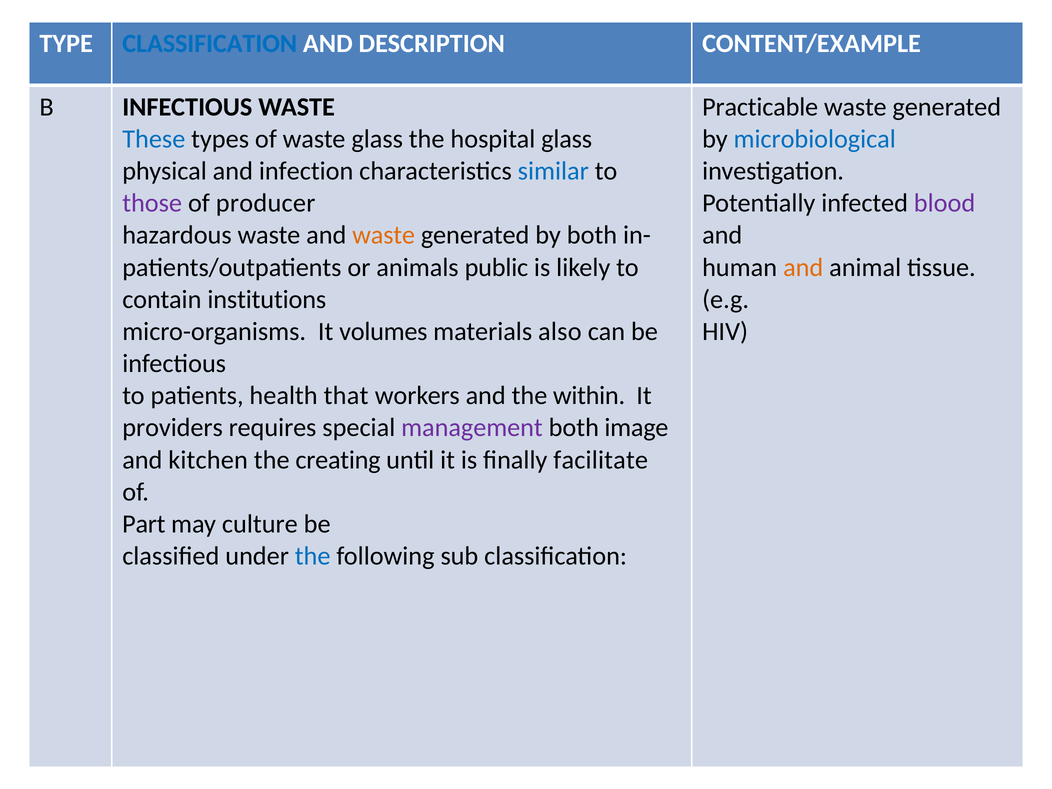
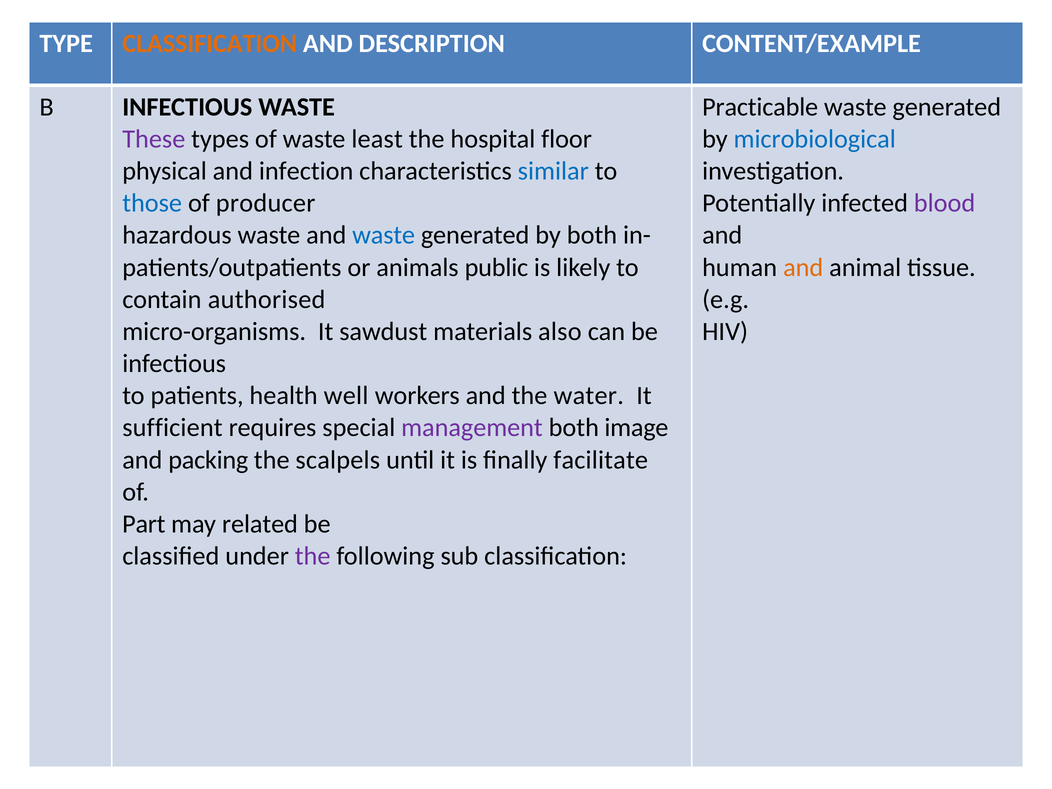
CLASSIFICATION colour: blue -> orange (210, 43)
These colour: blue -> purple (154, 139)
waste glass: glass -> least (377, 139)
hospital glass: glass -> floor (567, 139)
those colour: purple -> blue (152, 203)
waste colour: orange -> blue (384, 235)
institutions: institutions -> authorised (267, 299)
volumes: volumes -> sawdust (383, 332)
that: that -> well (346, 396)
within: within -> water (589, 396)
providers: providers -> sufficient (172, 428)
kitchen: kitchen -> packing (208, 460)
creating: creating -> scalpels (338, 460)
culture: culture -> related (260, 524)
the colour: blue -> purple (313, 556)
